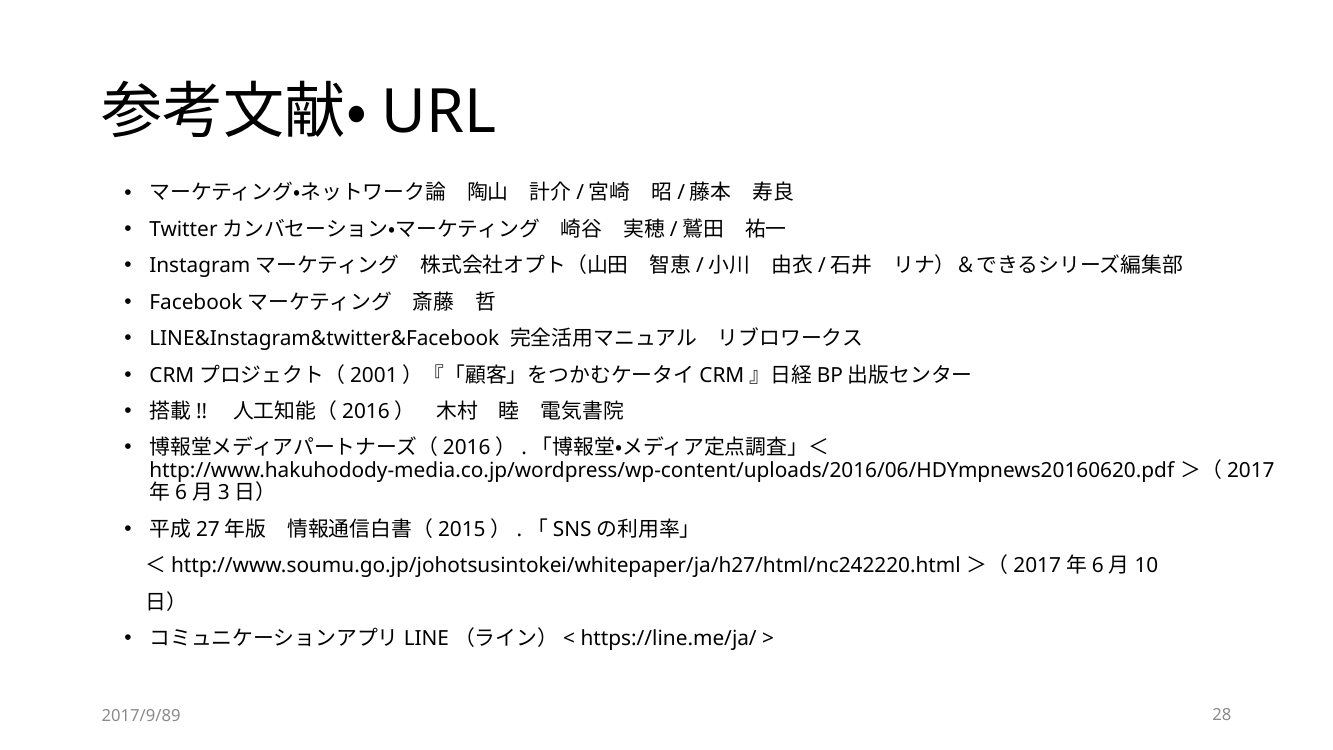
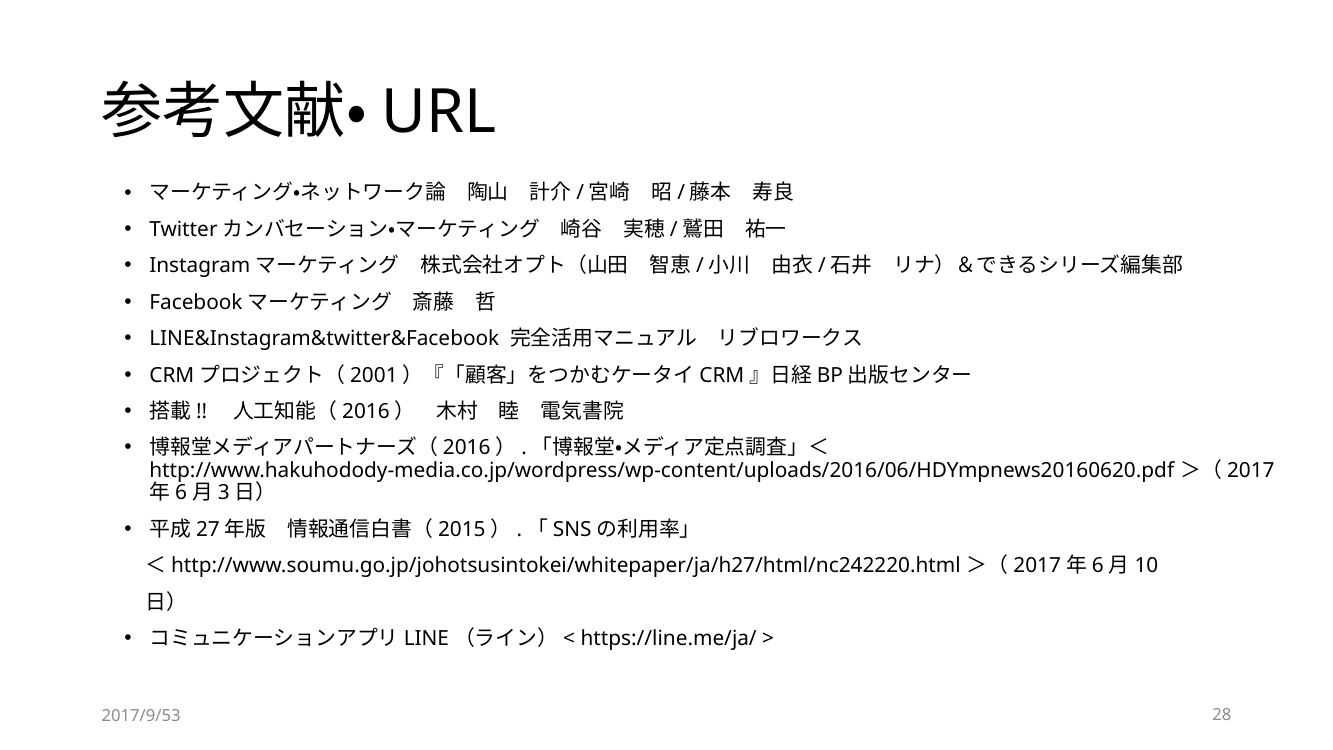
2017/9/89: 2017/9/89 -> 2017/9/53 (141, 716)
